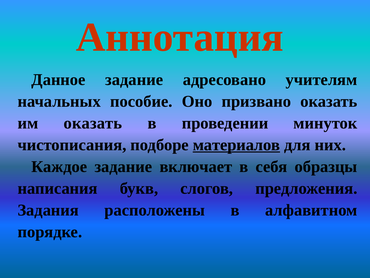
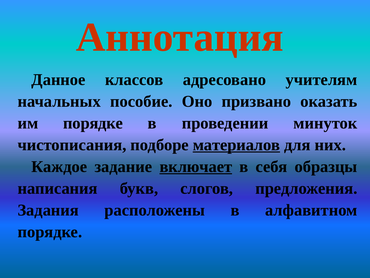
Данное задание: задание -> классов (134, 80)
им оказать: оказать -> порядке (93, 123)
включает underline: none -> present (196, 166)
